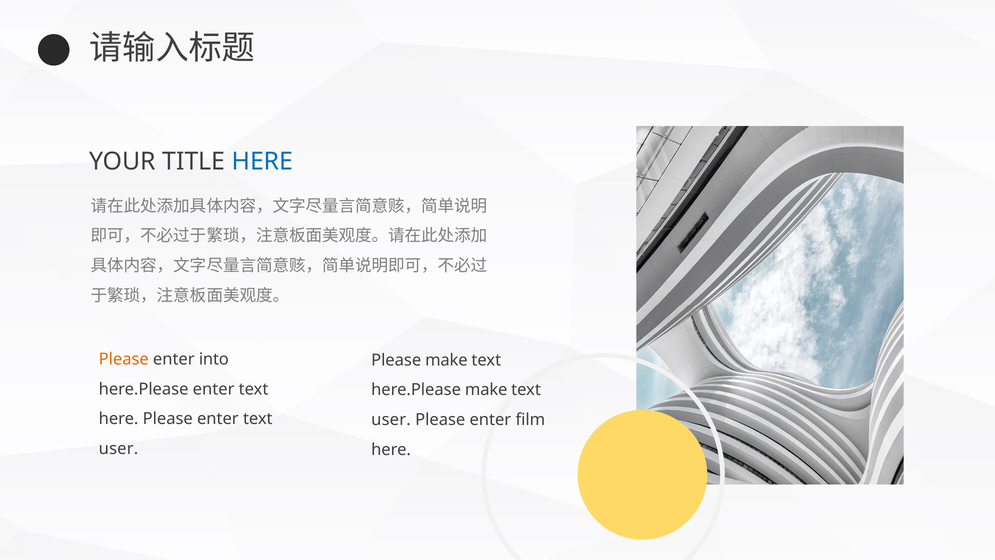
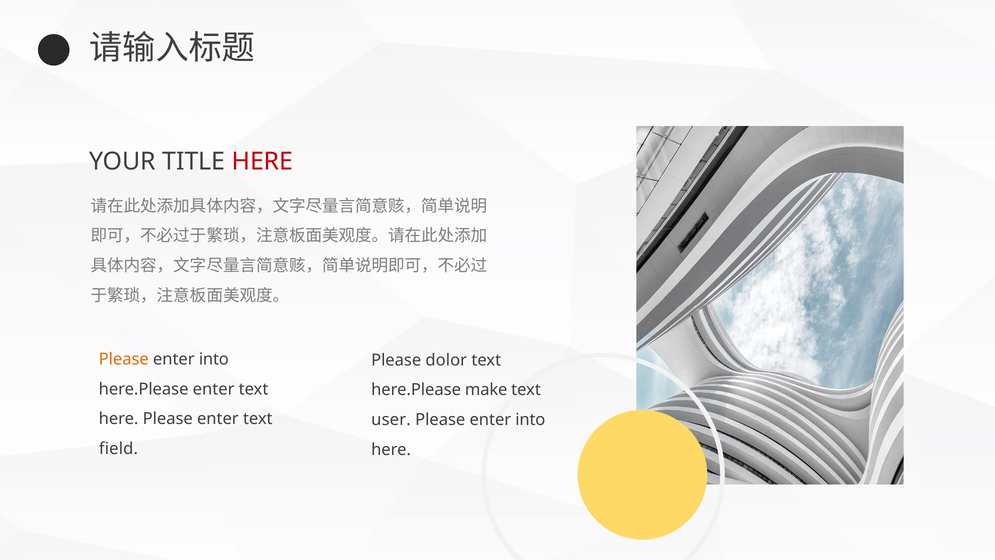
HERE colour: blue -> red (263, 162)
Please make: make -> dolor (446, 360)
film: film -> into (530, 420)
user: user -> field (118, 449)
